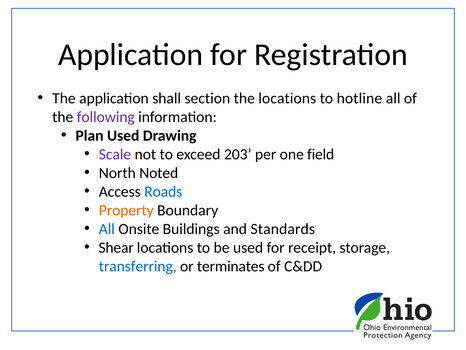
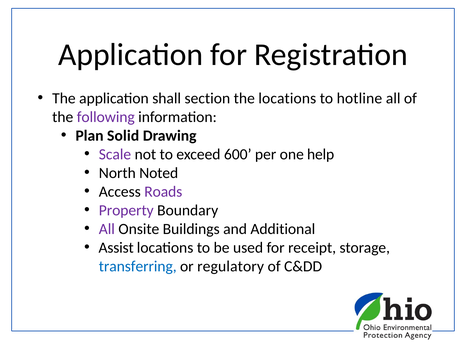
Plan Used: Used -> Solid (123, 135)
203: 203 -> 600 (238, 154)
field: field -> help (321, 154)
Roads colour: blue -> purple (163, 191)
Property colour: orange -> purple (126, 210)
All colour: blue -> purple (107, 229)
Standards: Standards -> Additional (283, 229)
Shear: Shear -> Assist (116, 247)
terminates: terminates -> regulatory (231, 266)
